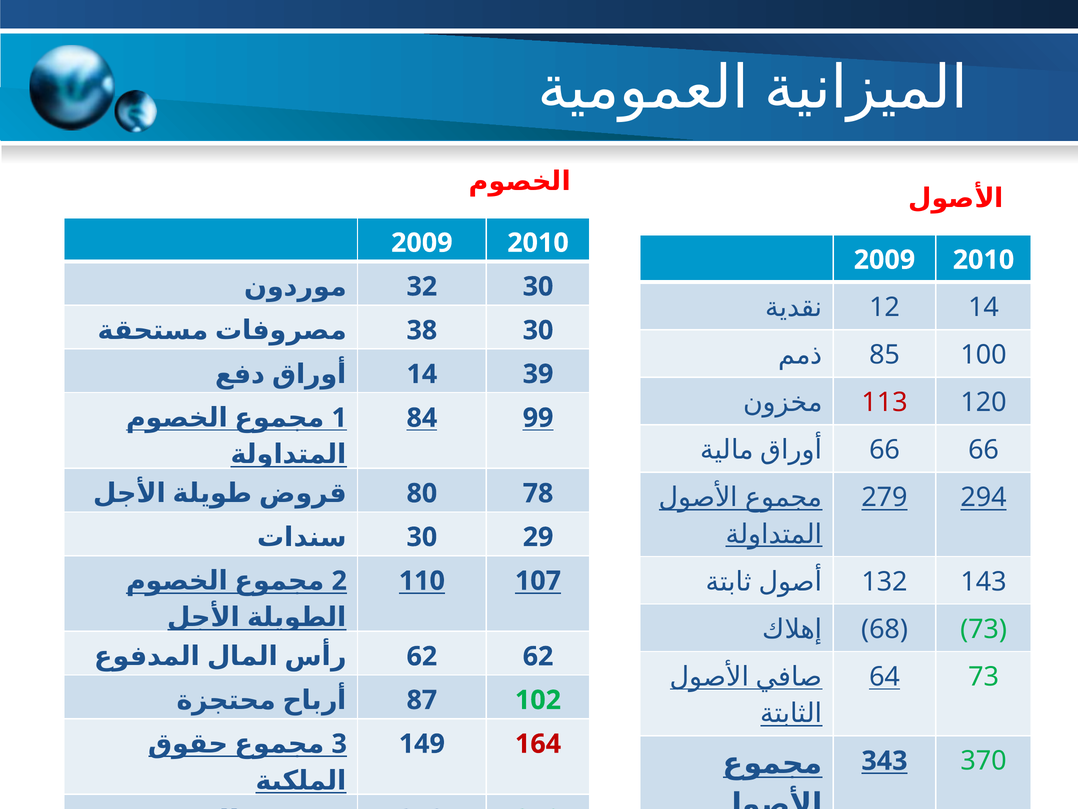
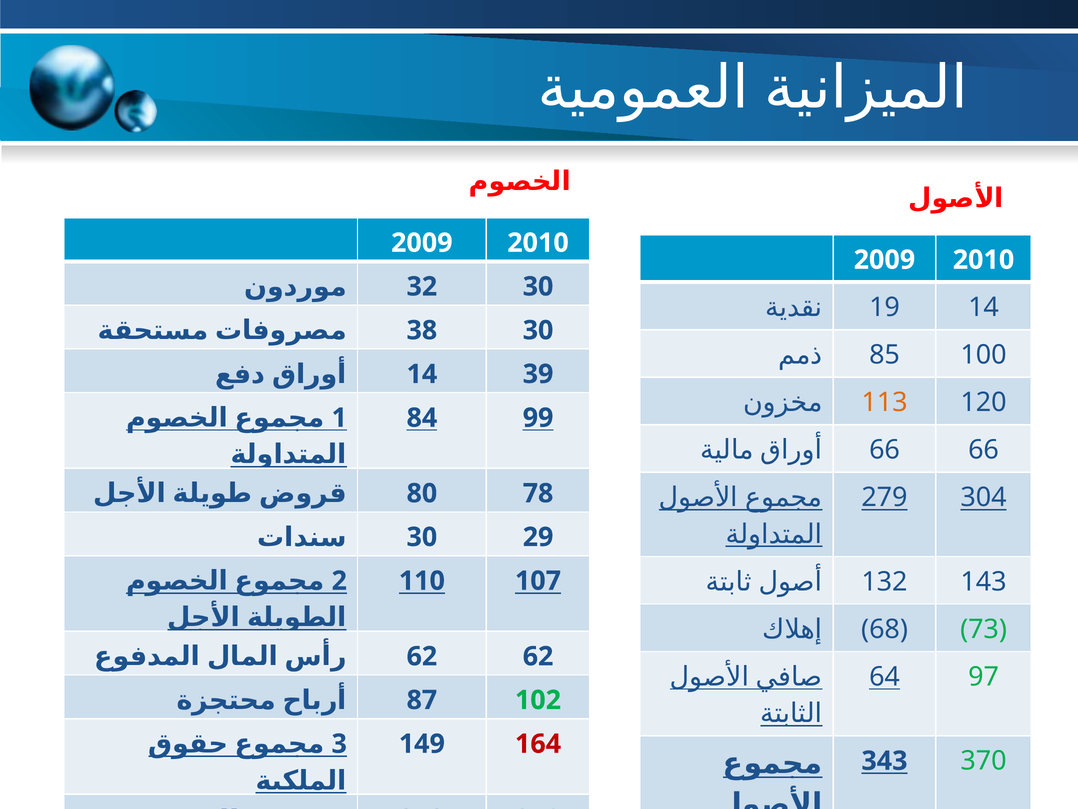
12: 12 -> 19 (885, 307)
113 colour: red -> orange (885, 402)
294: 294 -> 304 (984, 497)
64 73: 73 -> 97 (984, 676)
